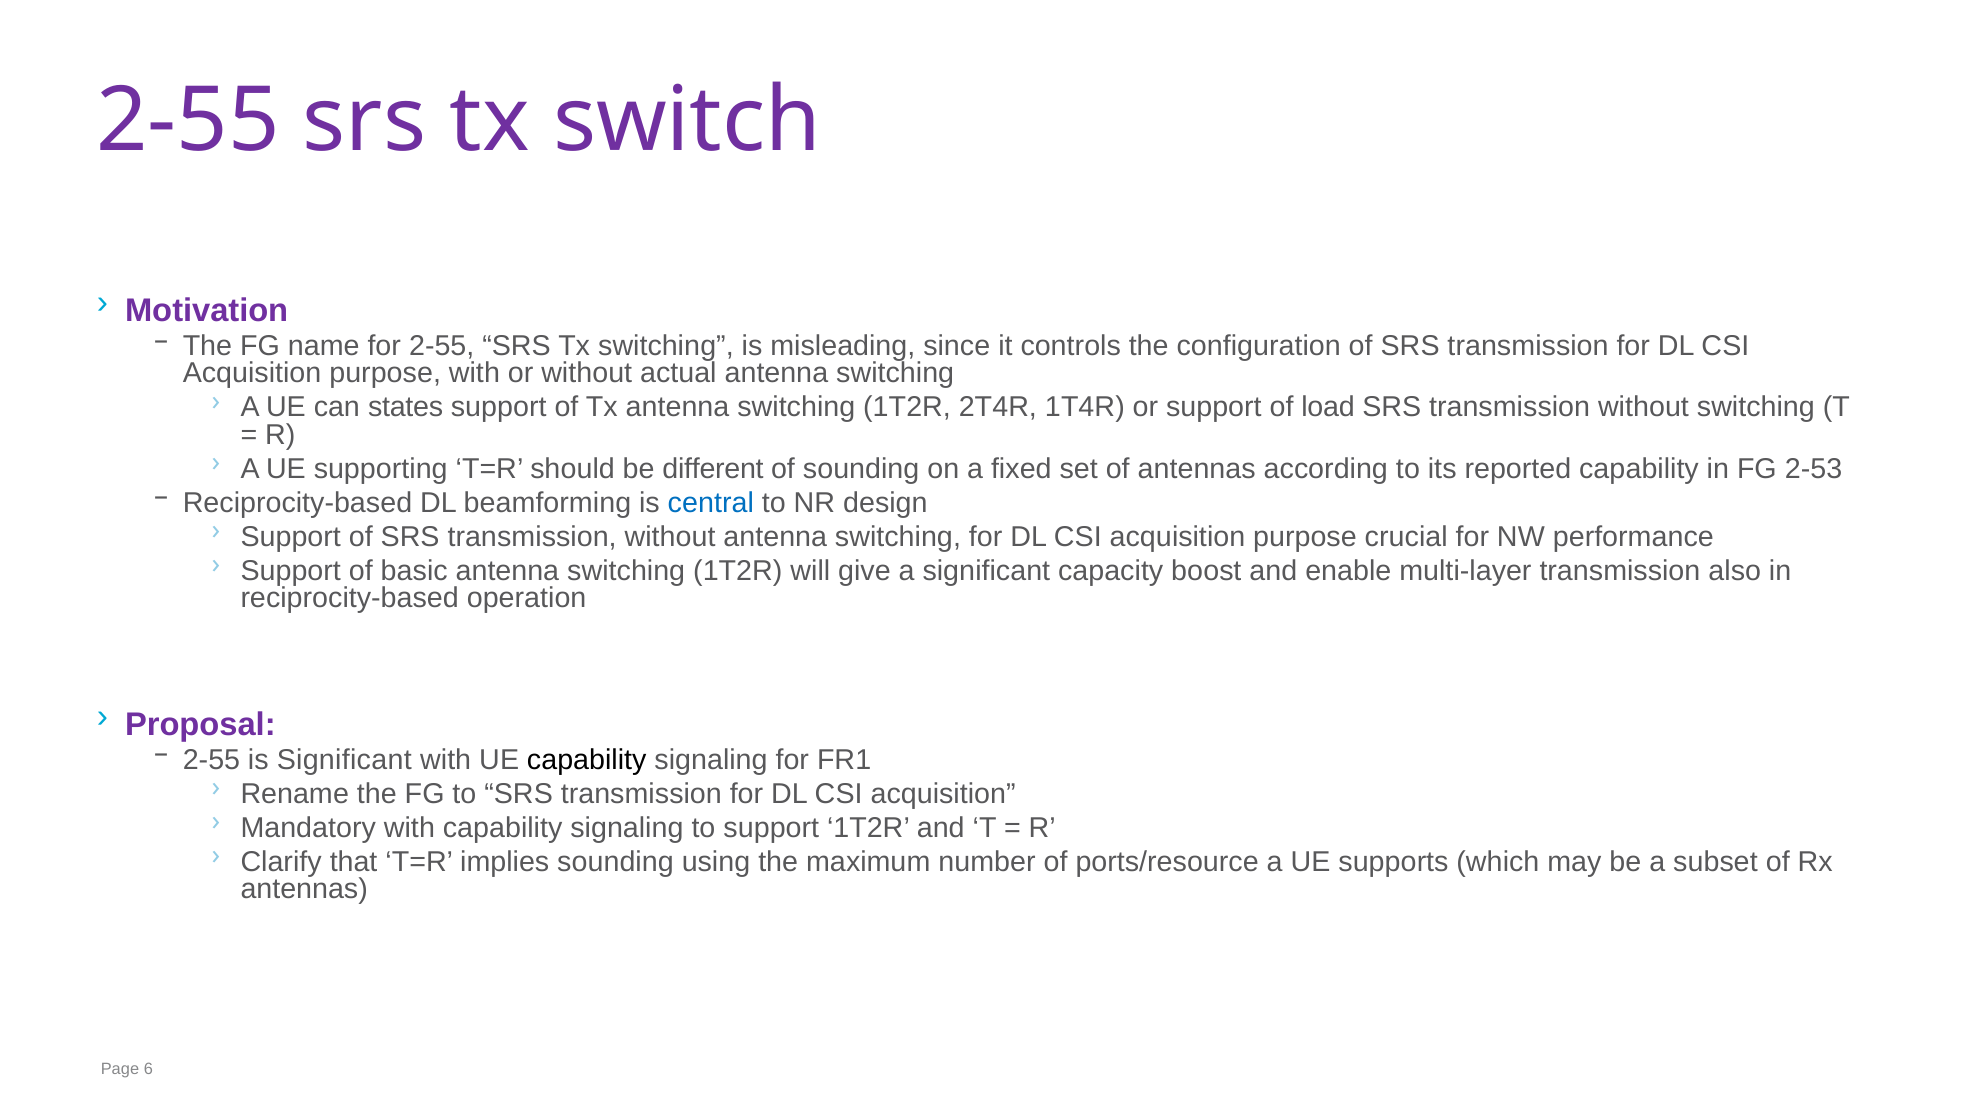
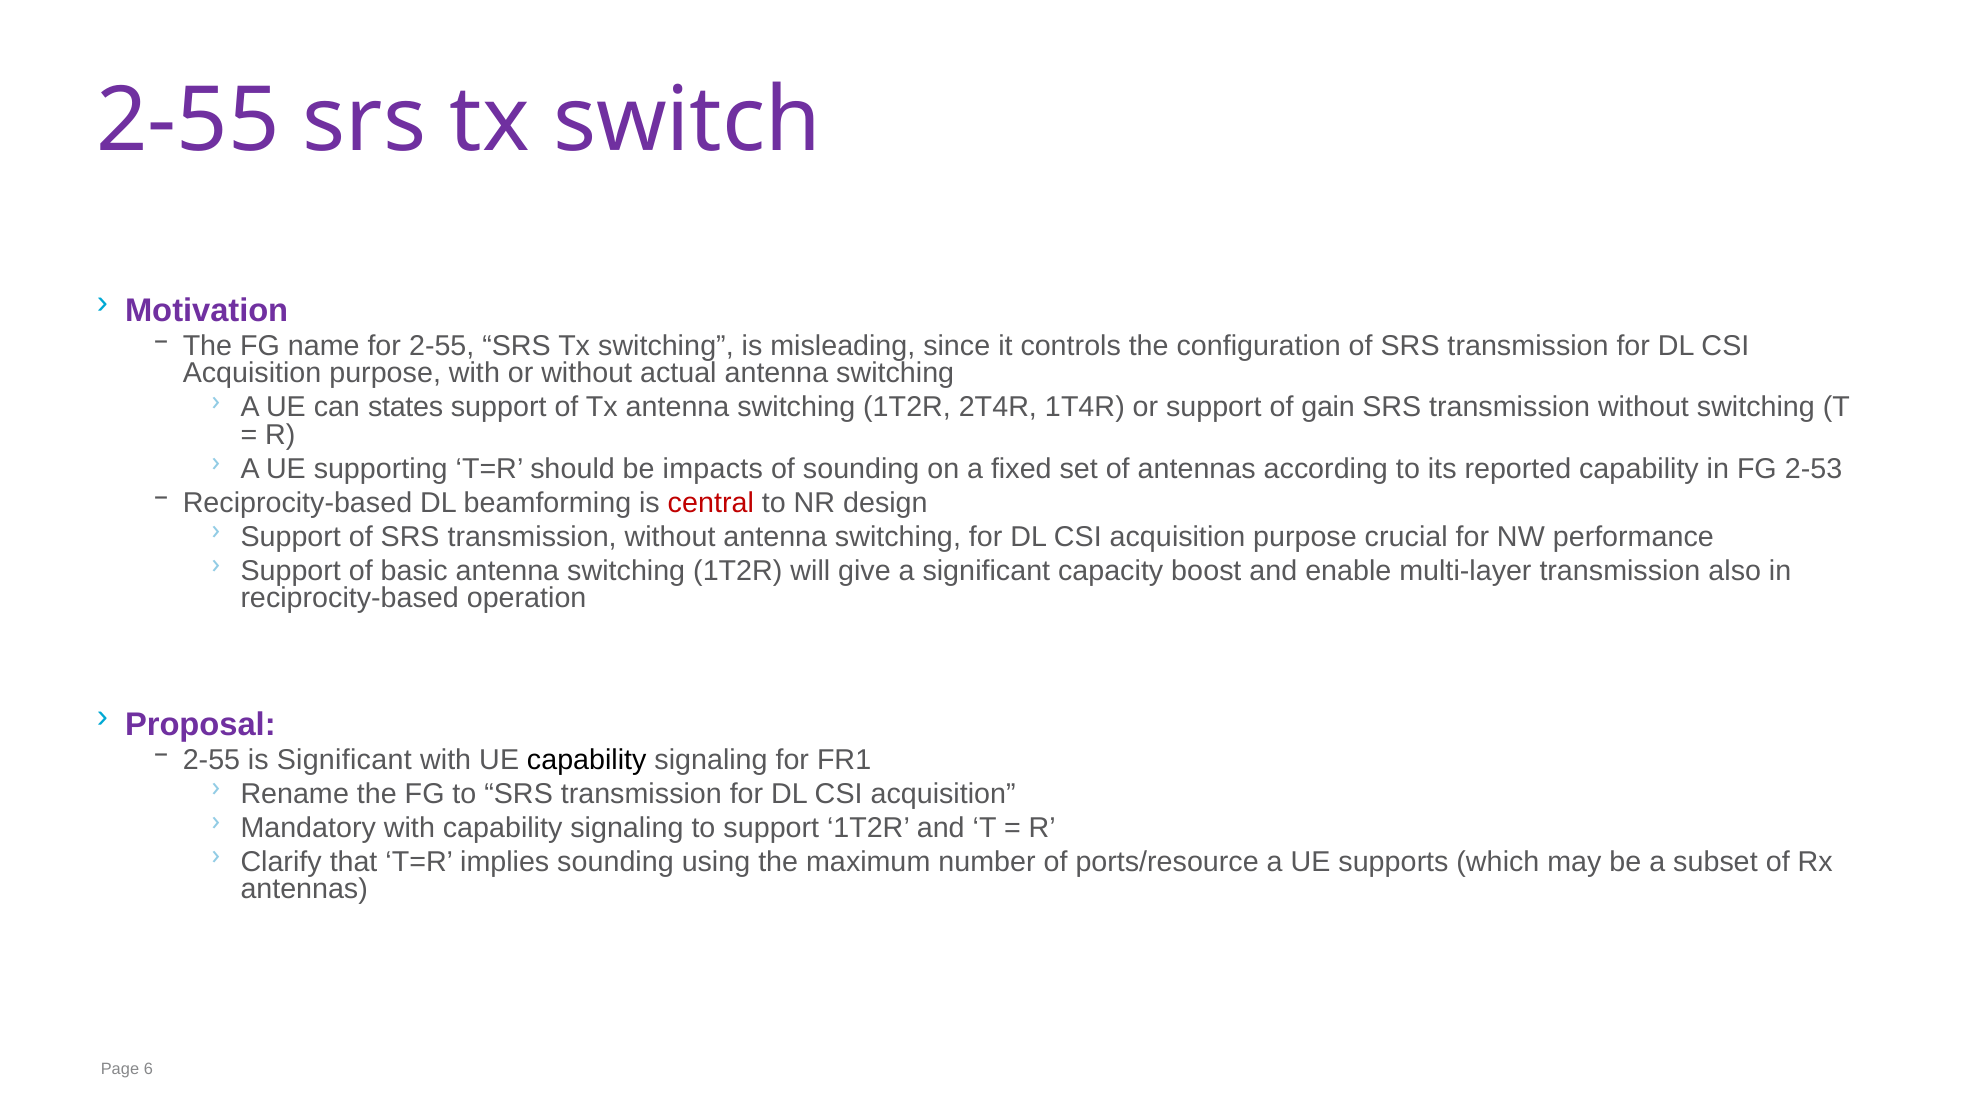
load: load -> gain (1328, 407)
different: different -> impacts (713, 469)
central colour: blue -> red (711, 503)
